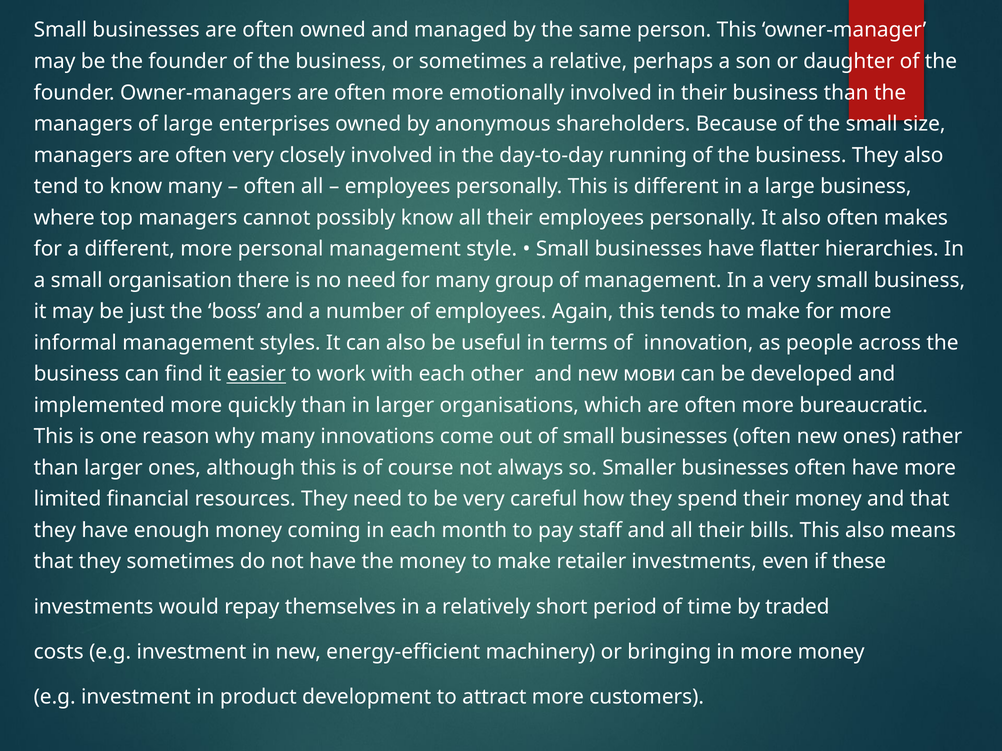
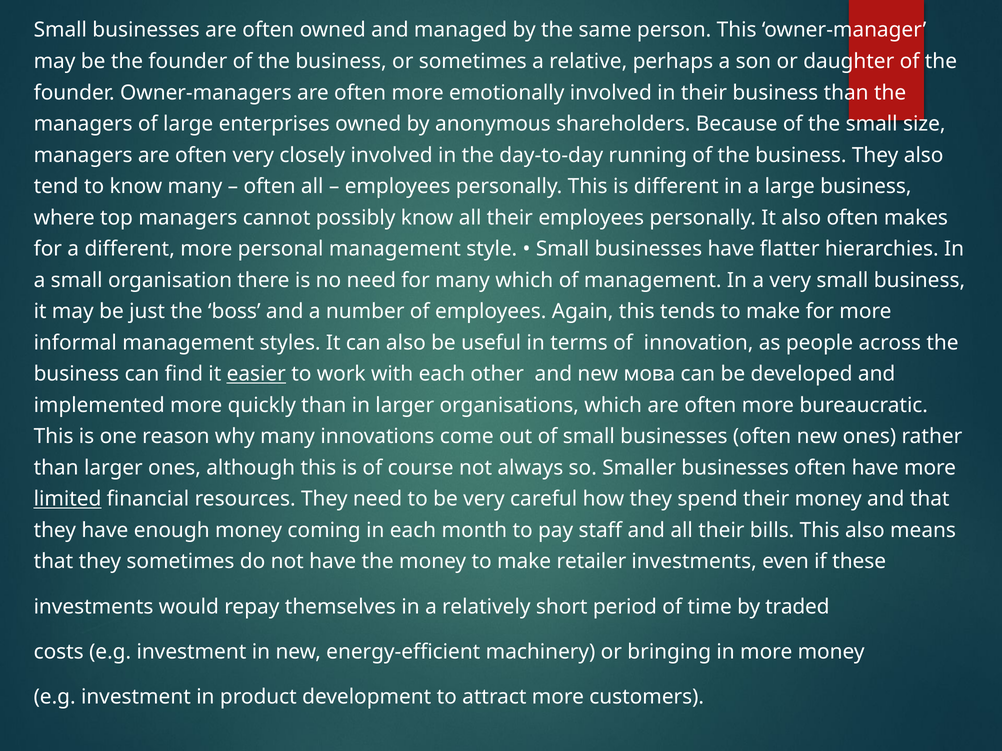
many group: group -> which (524, 280)
мови: мови -> мова (649, 374)
limited underline: none -> present (68, 499)
